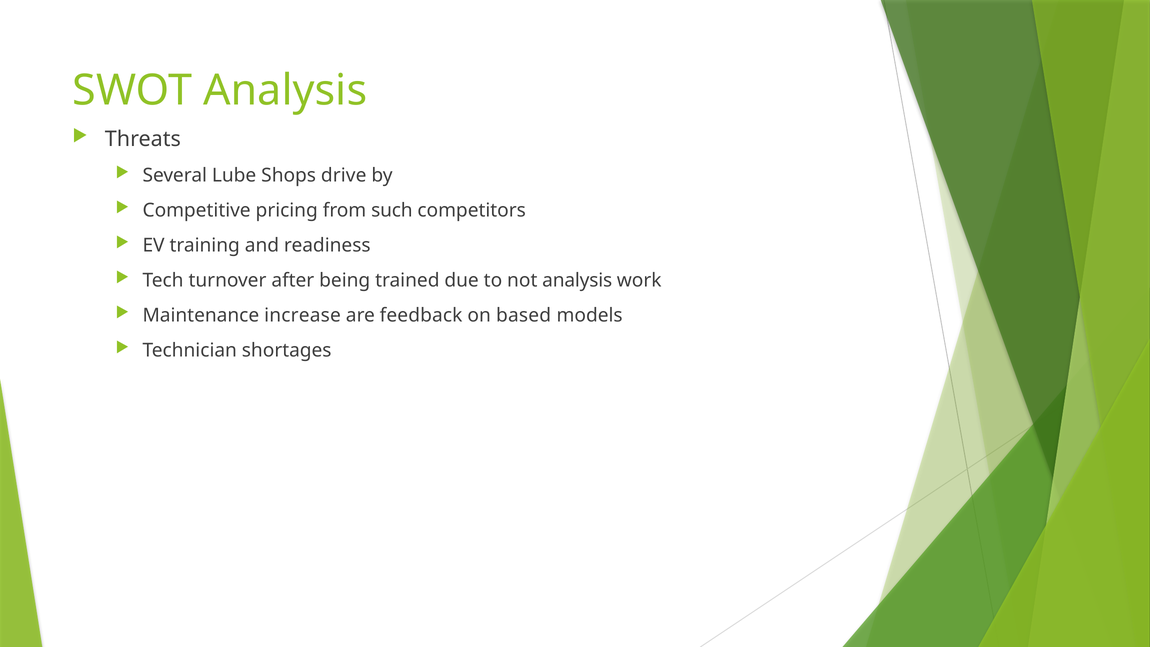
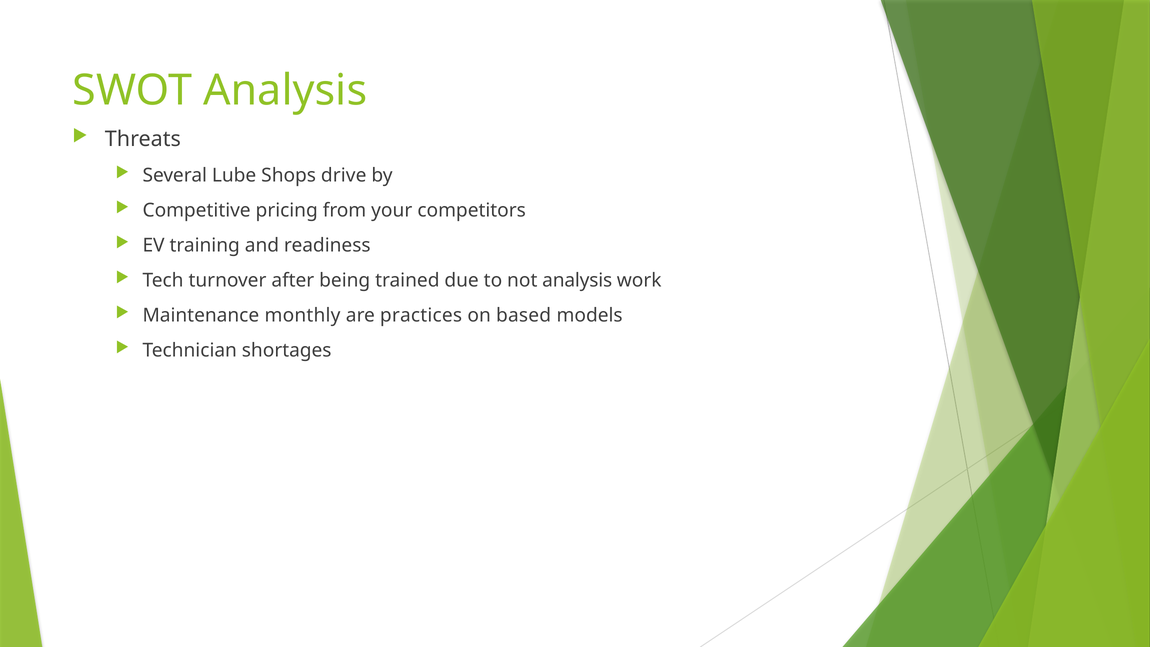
such: such -> your (392, 211)
increase: increase -> monthly (303, 315)
feedback: feedback -> practices (421, 315)
